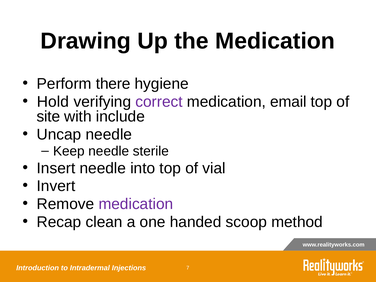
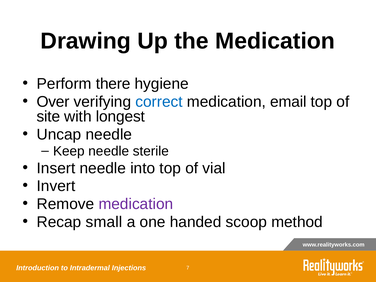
Hold: Hold -> Over (53, 102)
correct colour: purple -> blue (159, 102)
include: include -> longest (120, 117)
clean: clean -> small (104, 222)
